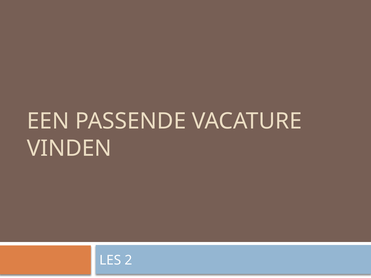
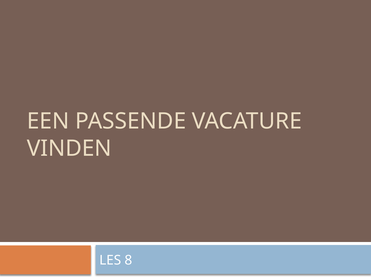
2: 2 -> 8 (129, 260)
